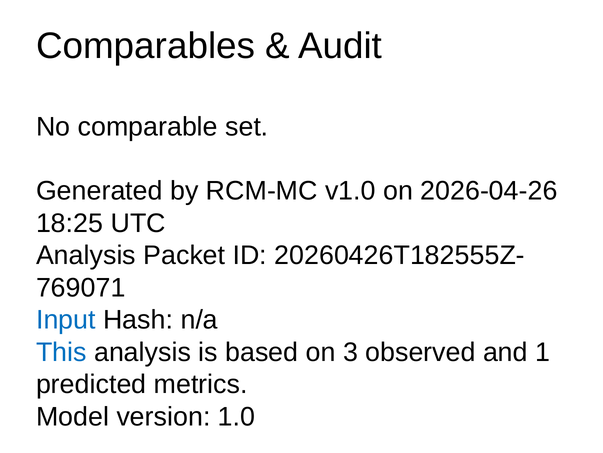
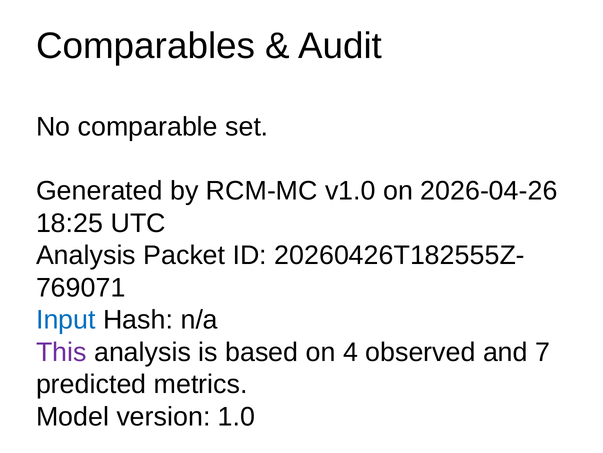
This colour: blue -> purple (61, 352)
3: 3 -> 4 (350, 352)
1: 1 -> 7 (543, 352)
